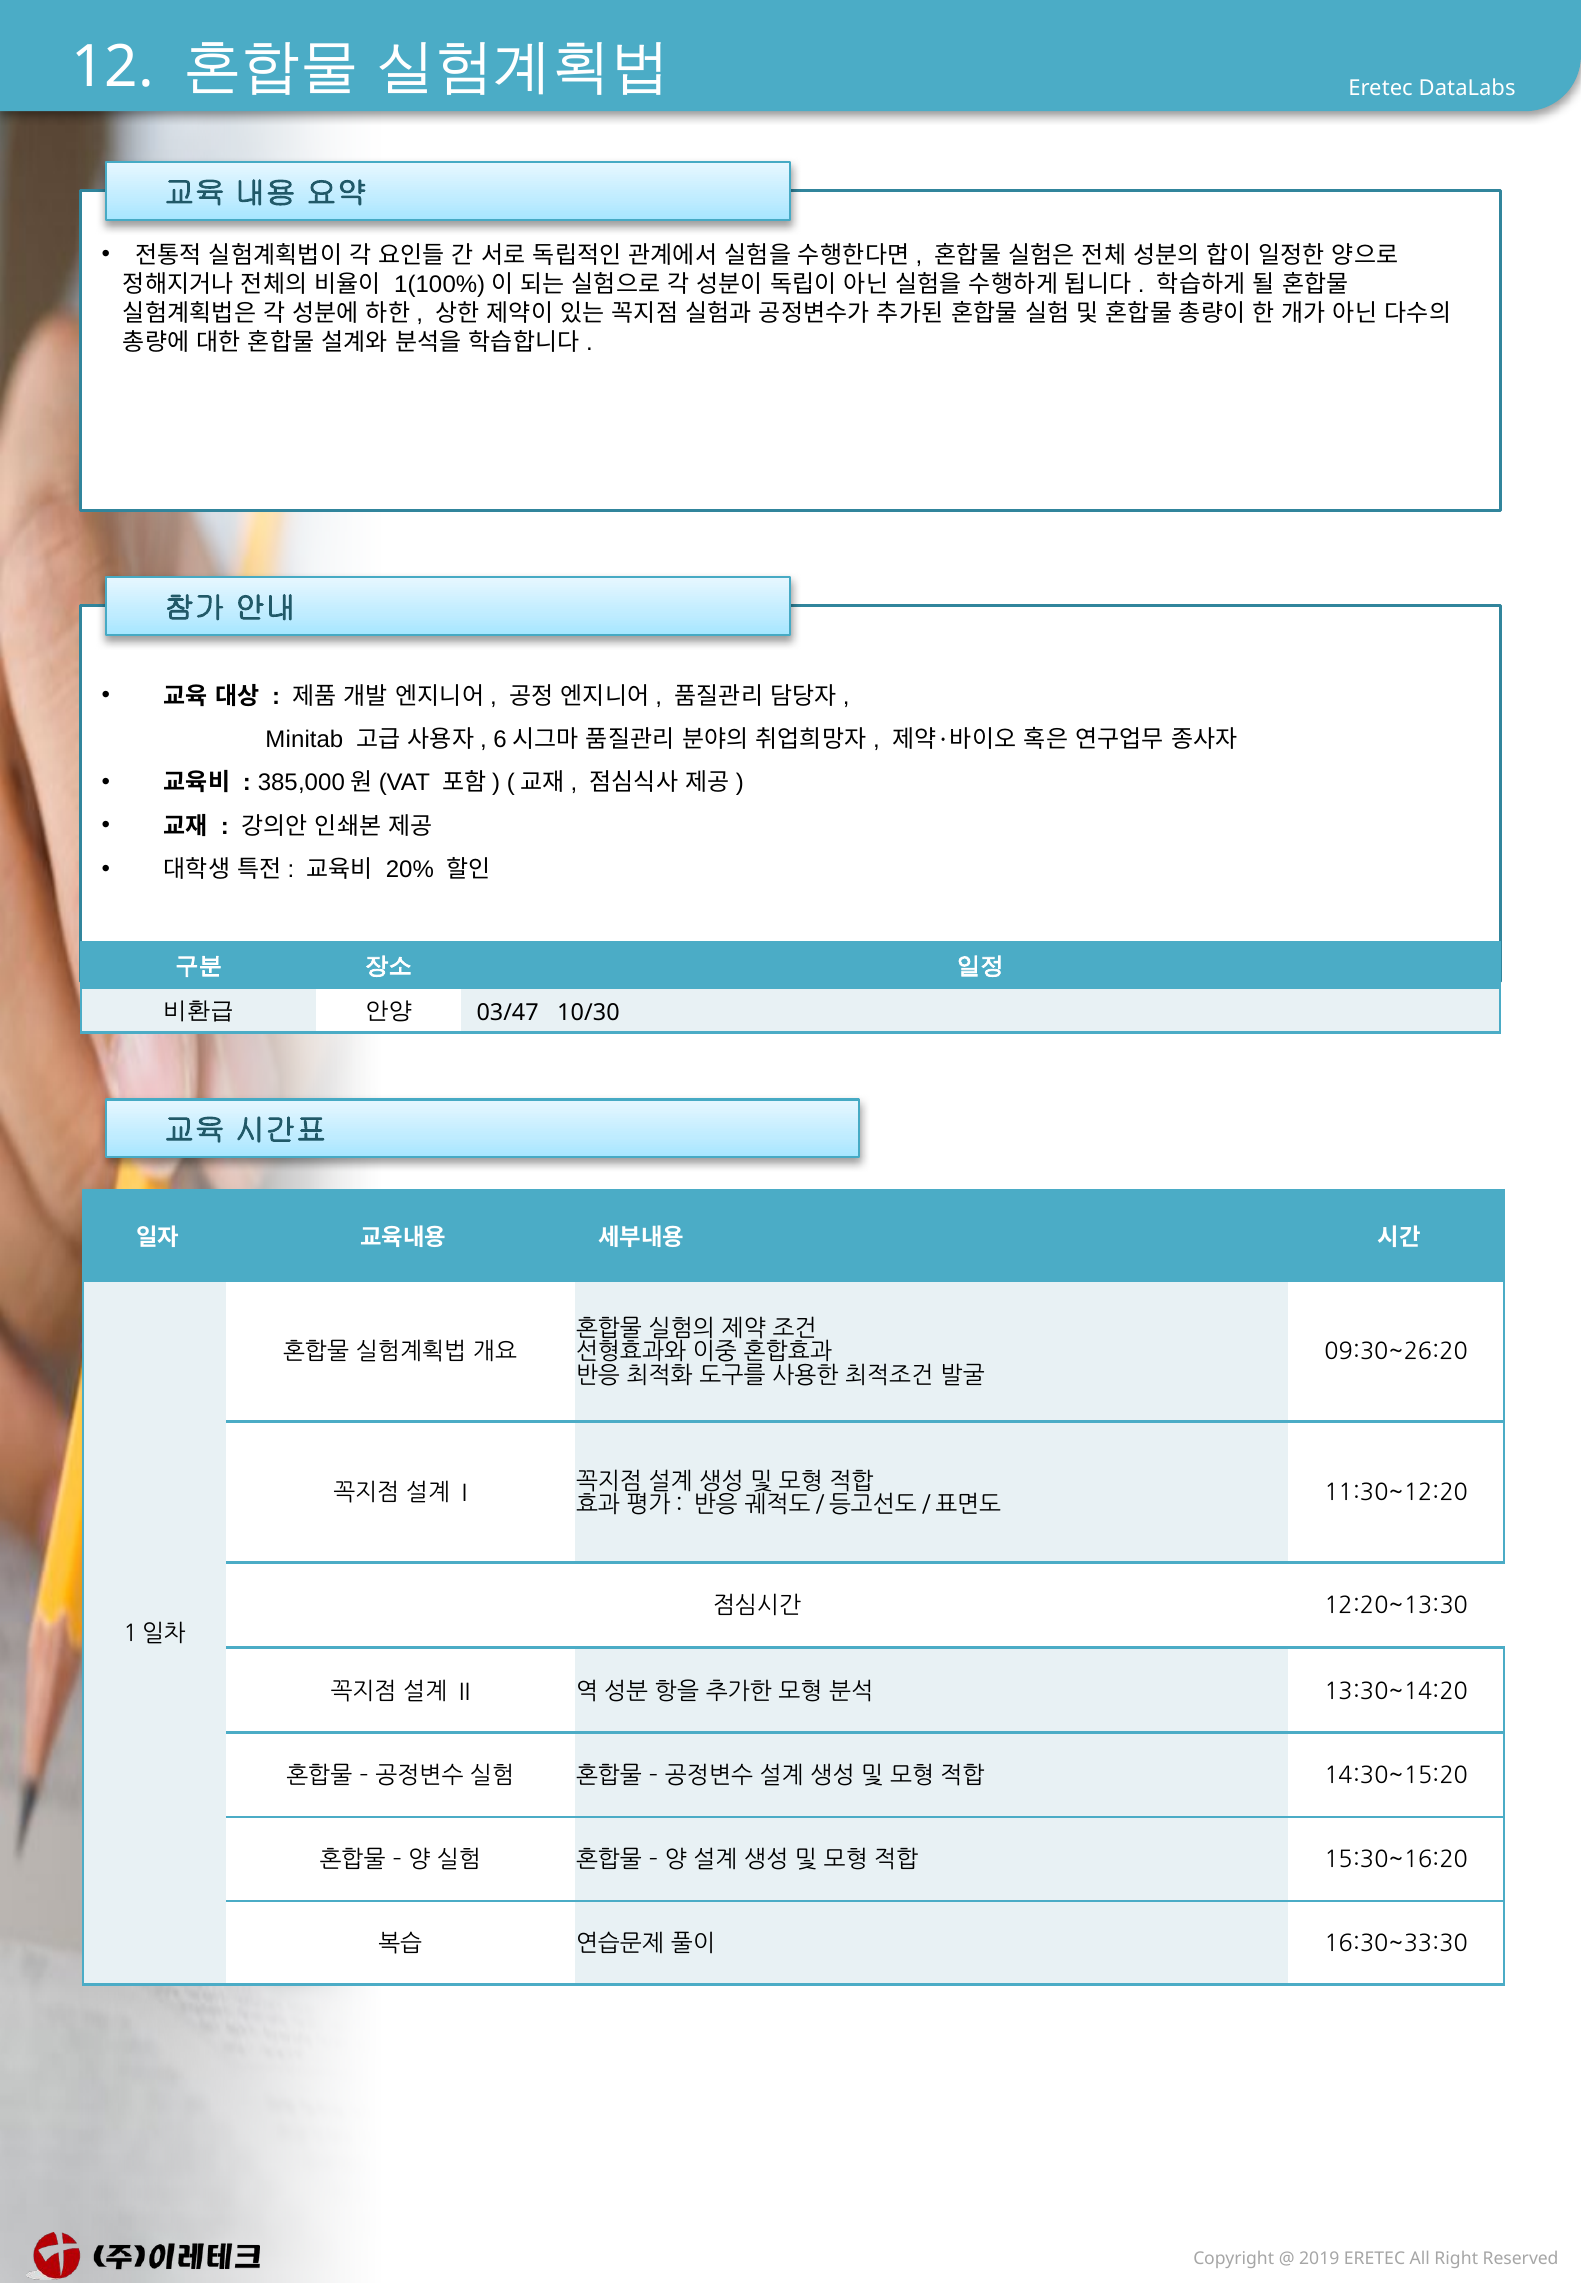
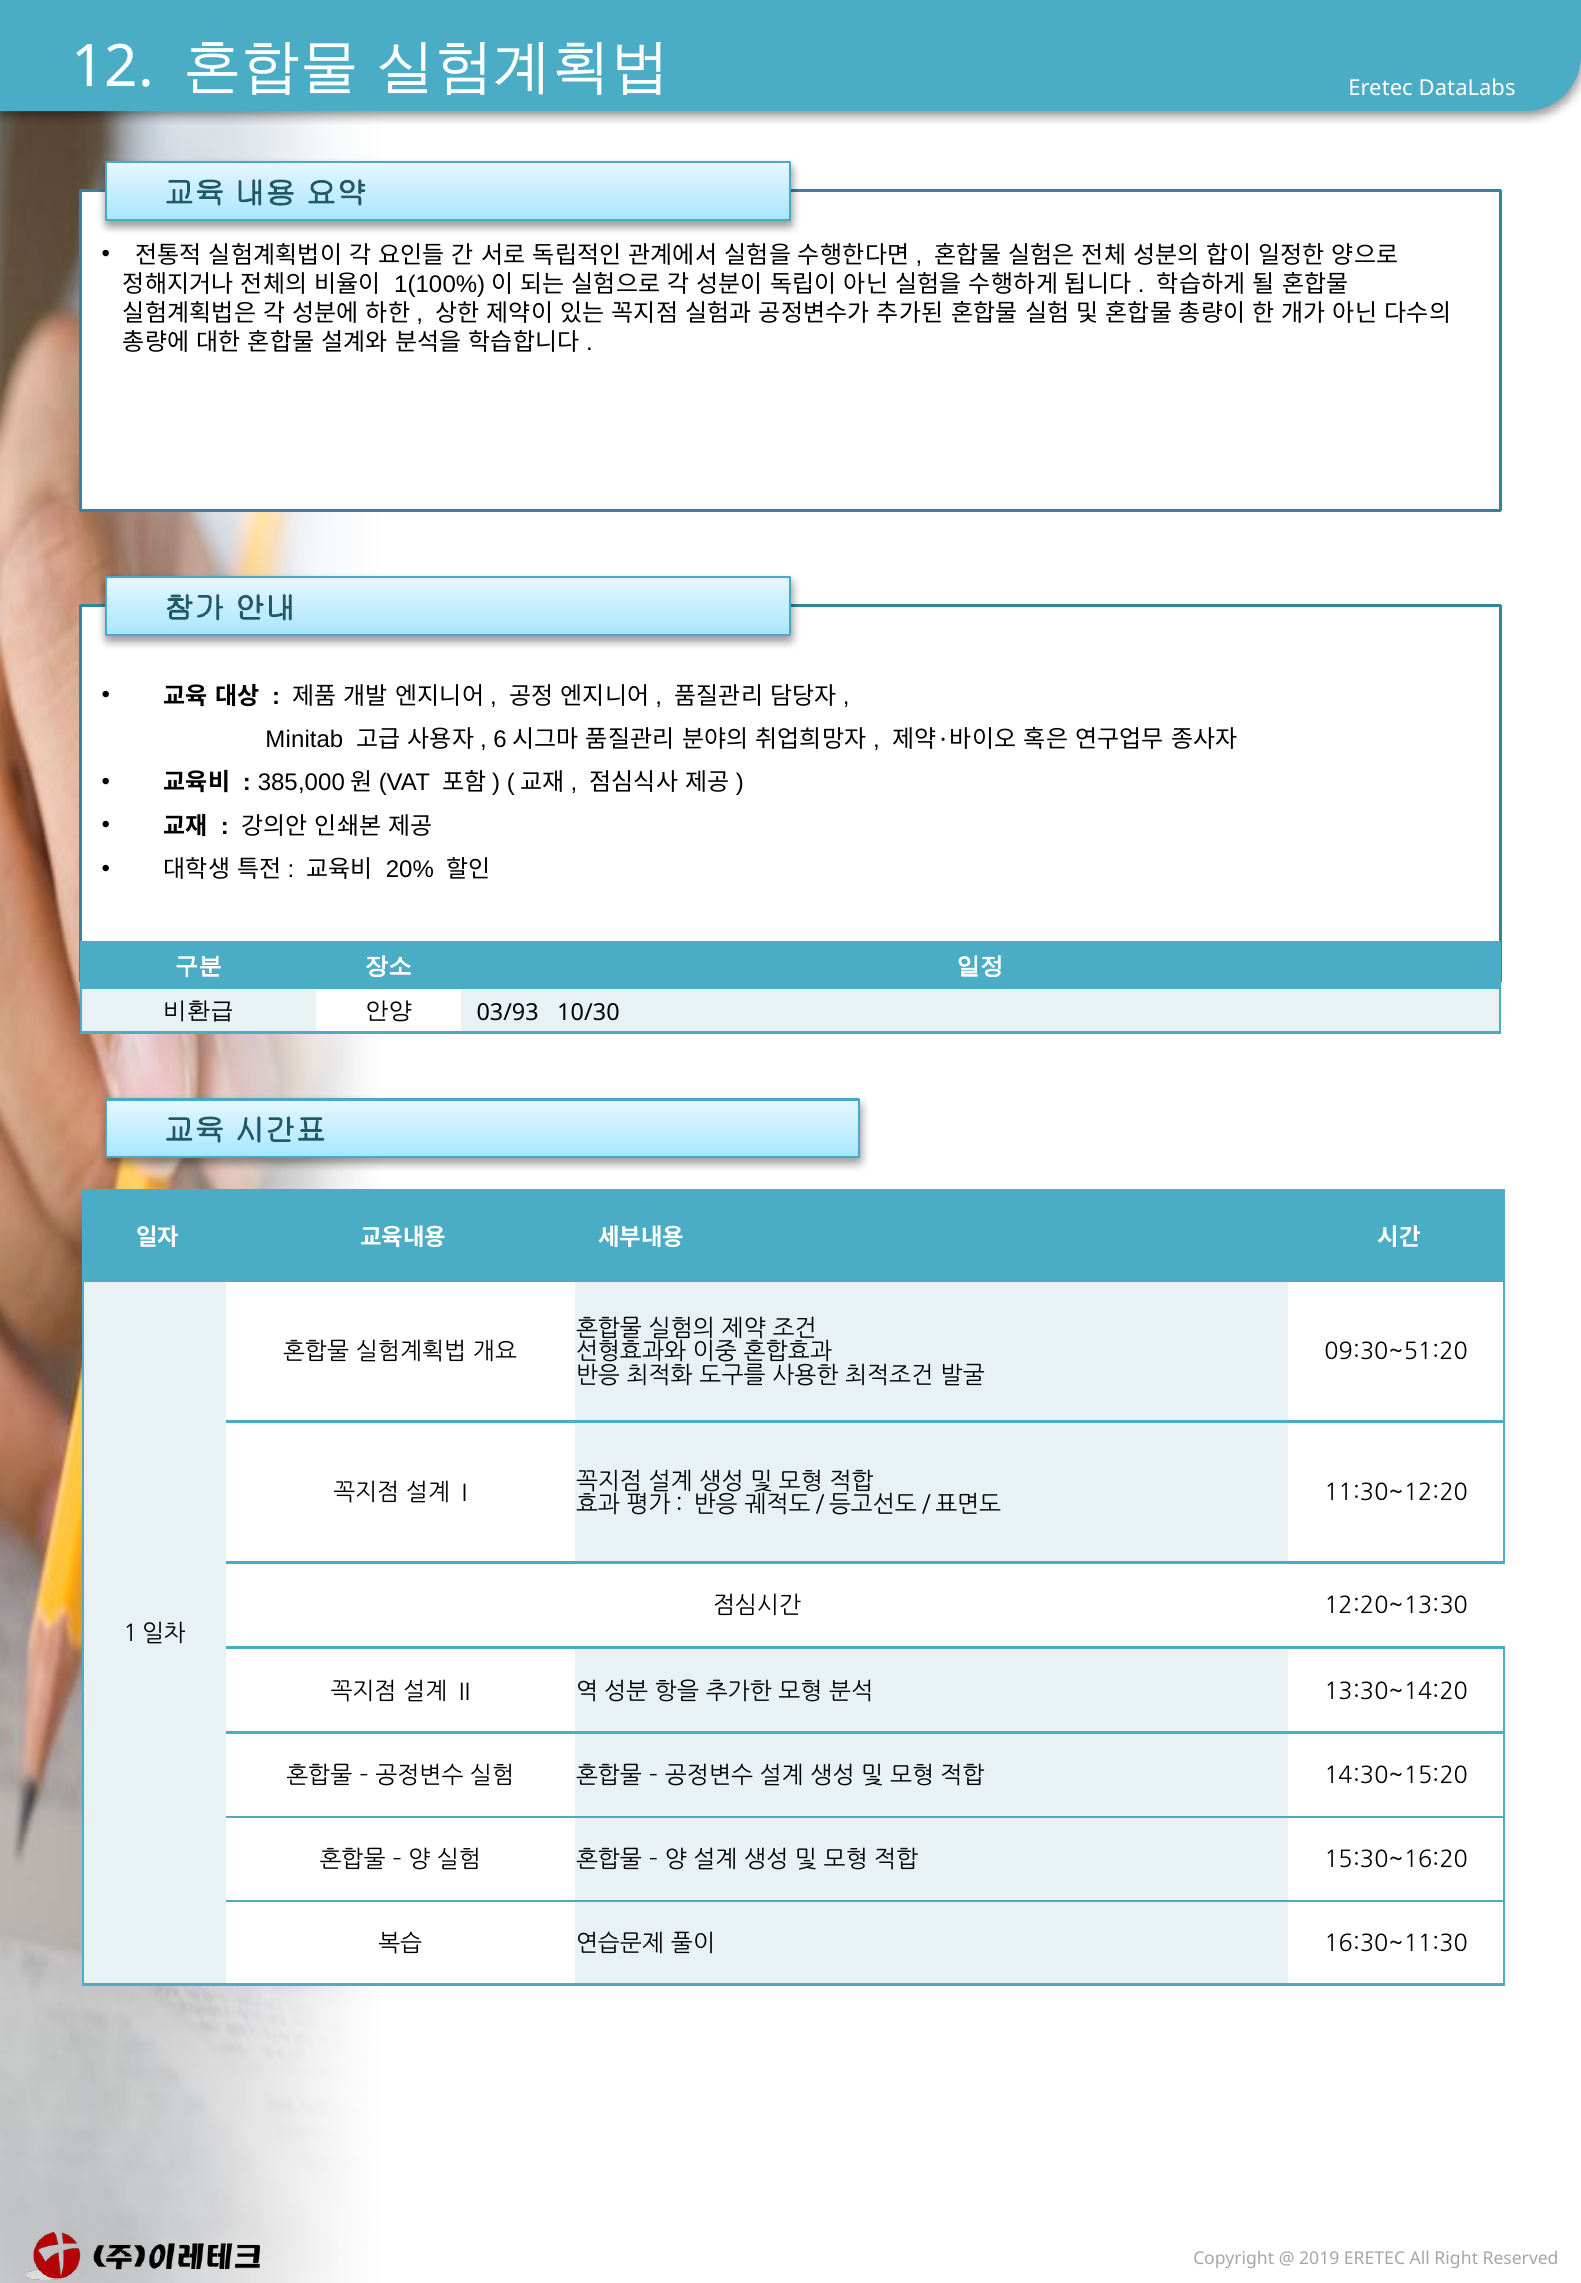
03/47: 03/47 -> 03/93 (508, 1013)
09:30~26:20: 09:30~26:20 -> 09:30~51:20 (1396, 1353)
16:30~33:30: 16:30~33:30 -> 16:30~11:30 (1396, 1945)
